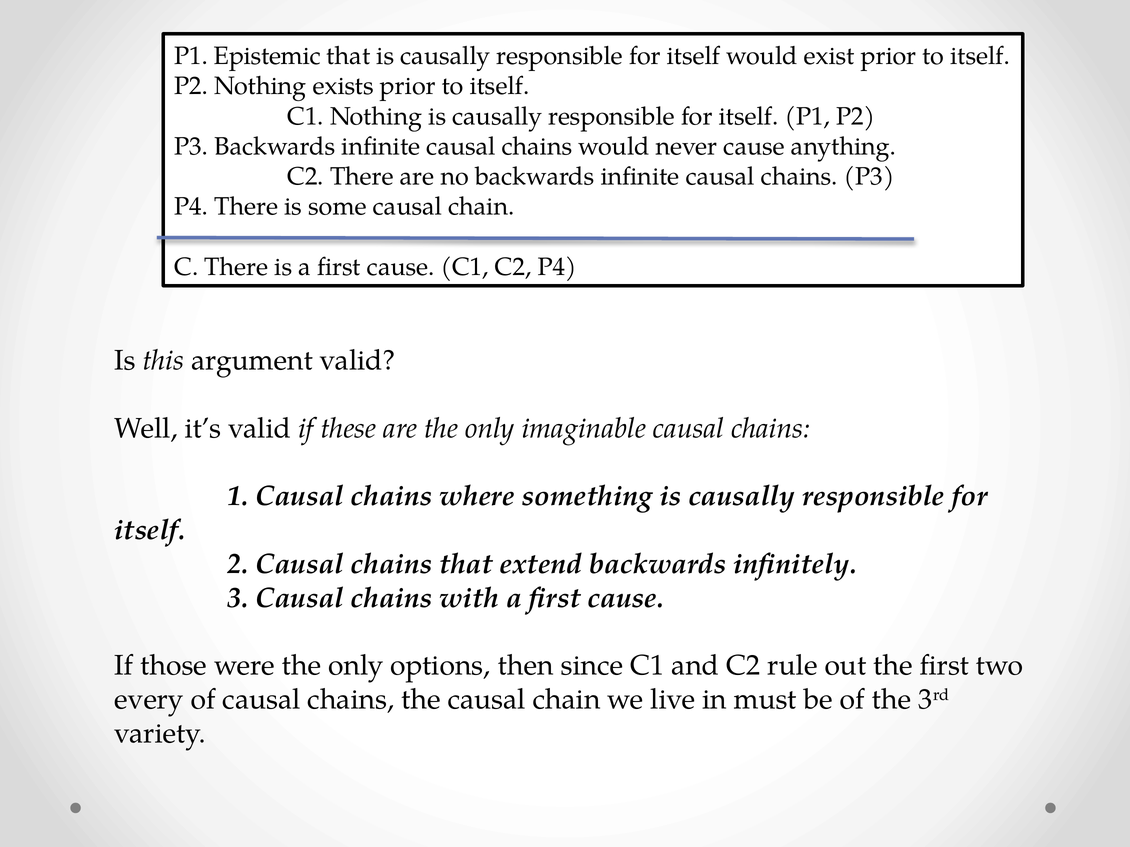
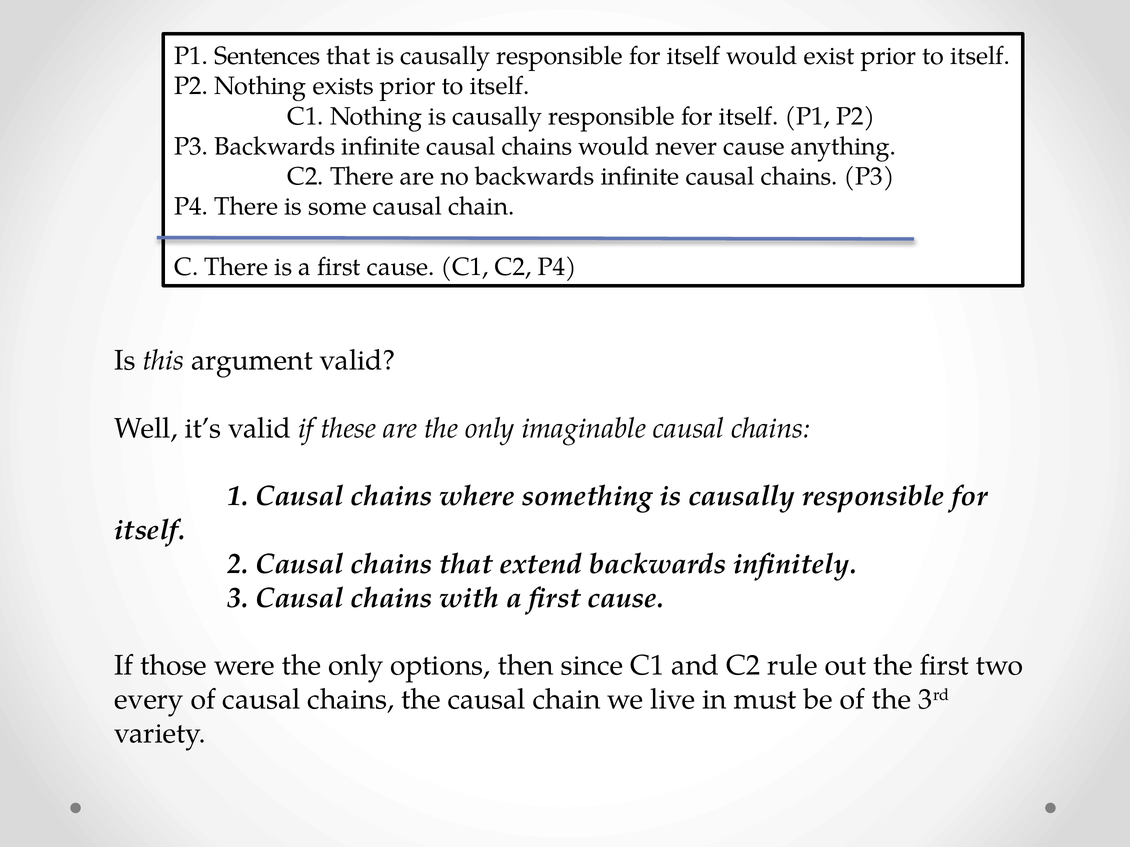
Epistemic: Epistemic -> Sentences (267, 56)
